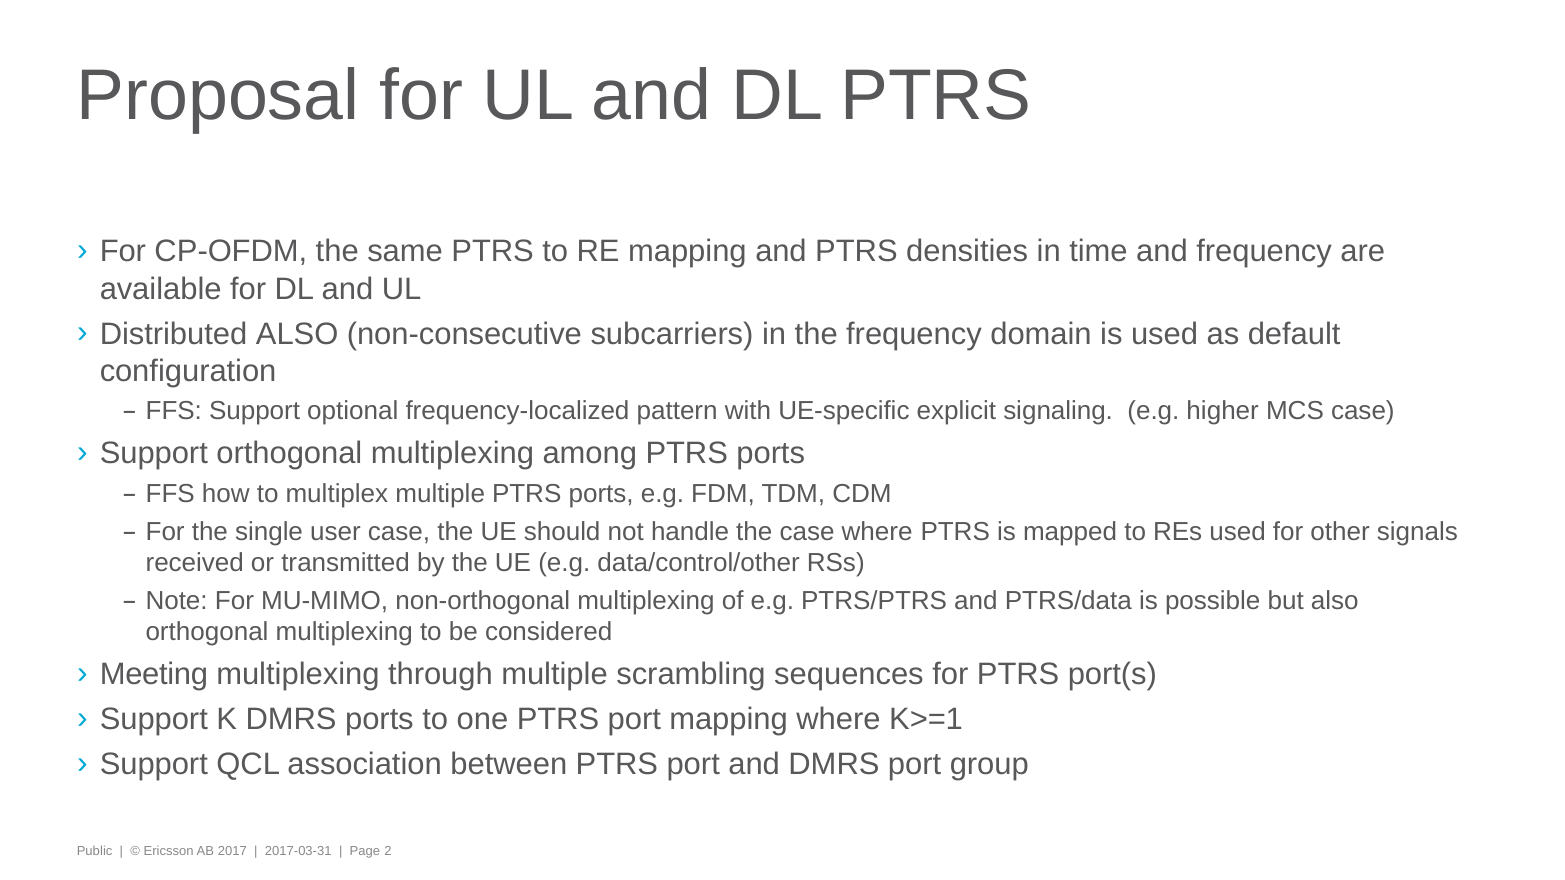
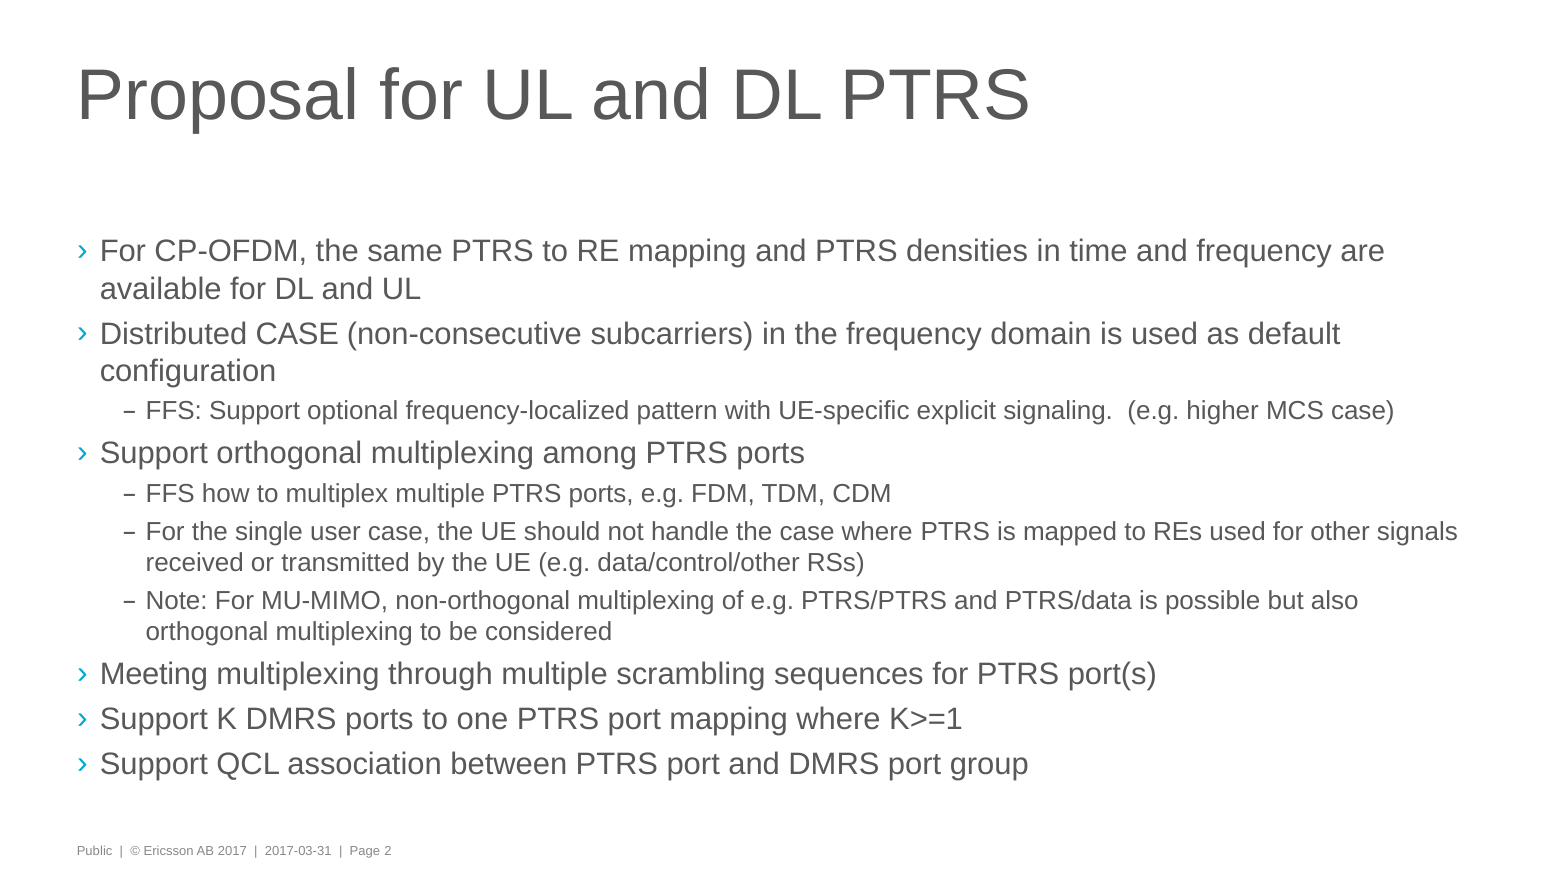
Distributed ALSO: ALSO -> CASE (297, 334)
